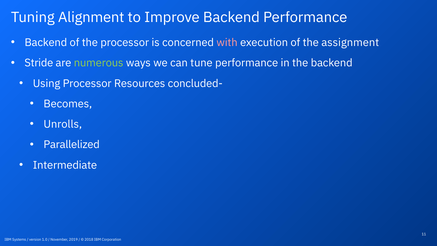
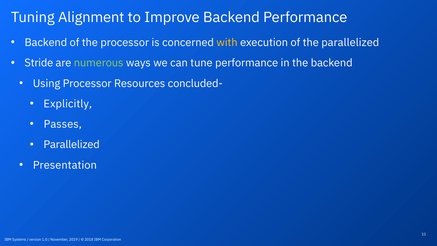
with colour: pink -> yellow (227, 43)
the assignment: assignment -> parallelized (350, 43)
Becomes: Becomes -> Explicitly (68, 104)
Unrolls: Unrolls -> Passes (63, 124)
Intermediate: Intermediate -> Presentation (65, 165)
